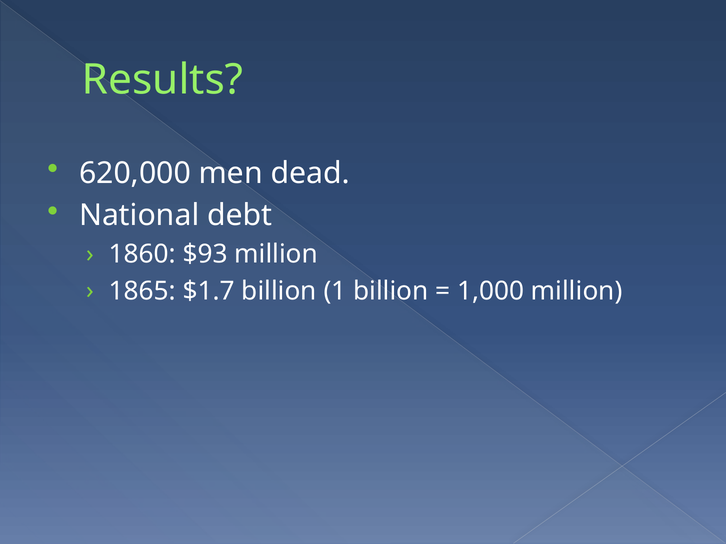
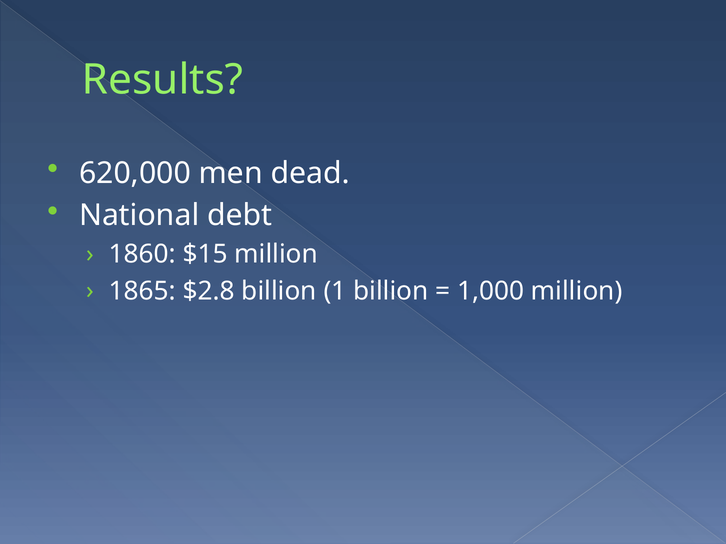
$93: $93 -> $15 (205, 255)
$1.7: $1.7 -> $2.8 (209, 291)
